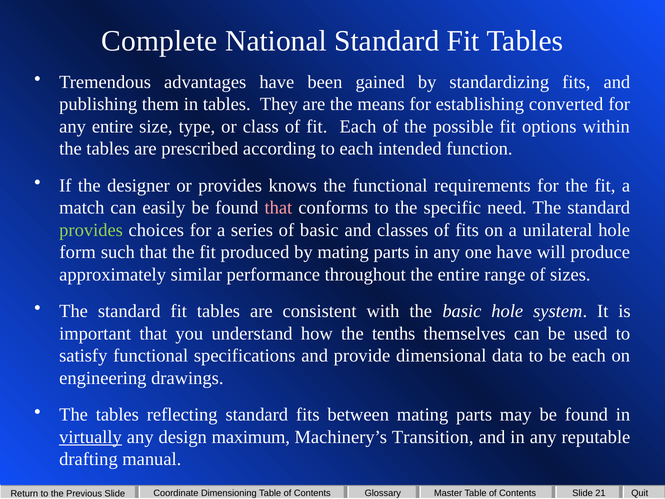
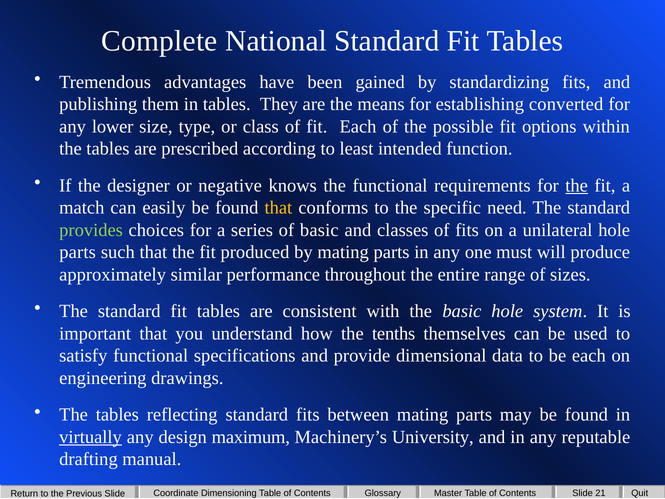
any entire: entire -> lower (113, 126)
to each: each -> least (356, 149)
or provides: provides -> negative (230, 186)
the underline: none -> present (577, 186)
that colour: pink -> yellow (278, 208)
form: form -> parts (78, 252)
one have: have -> must (514, 252)
Transition: Transition -> University (433, 437)
